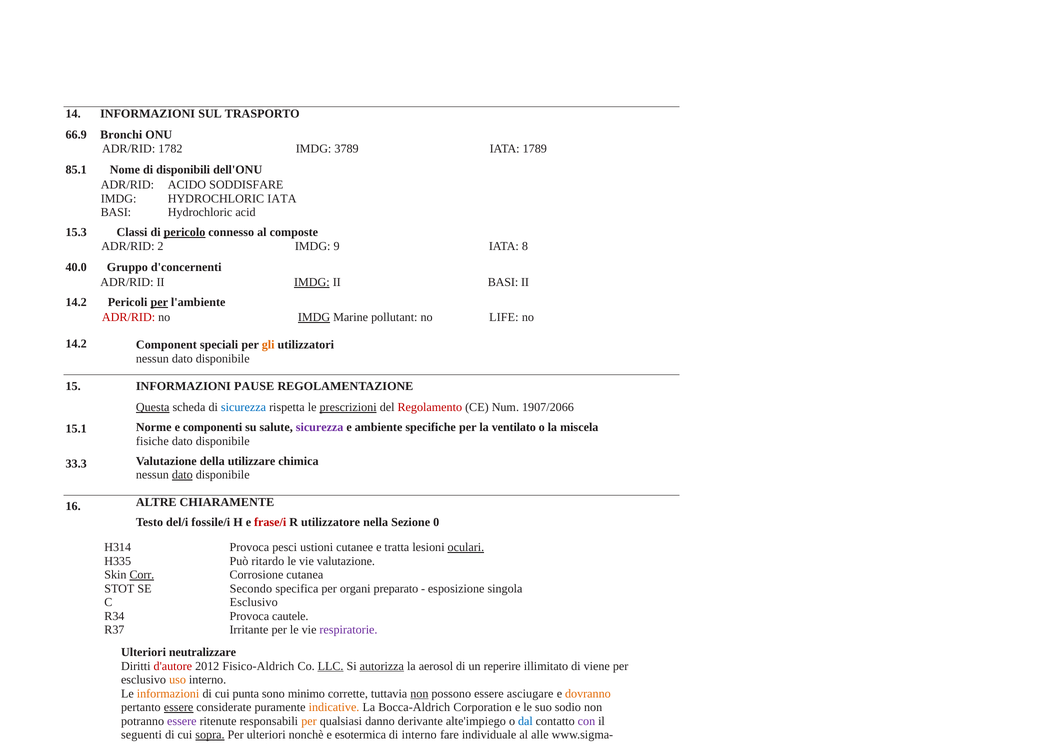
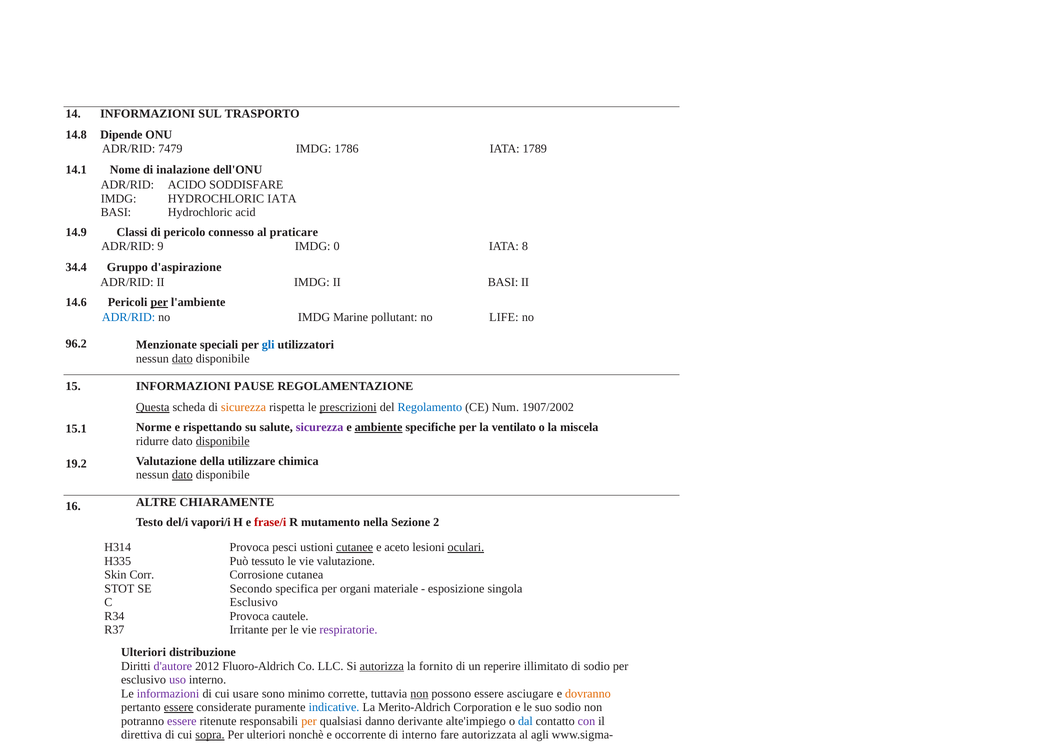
66.9: 66.9 -> 14.8 (76, 135)
Bronchi: Bronchi -> Dipende (121, 135)
1782: 1782 -> 7479 (170, 149)
3789: 3789 -> 1786 (347, 149)
85.1: 85.1 -> 14.1 (76, 170)
disponibili: disponibili -> inalazione (183, 170)
15.3: 15.3 -> 14.9 (76, 232)
pericolo underline: present -> none (184, 232)
composte: composte -> praticare (294, 232)
2: 2 -> 9 (161, 246)
9: 9 -> 0 (337, 246)
40.0: 40.0 -> 34.4 (76, 267)
d'concernenti: d'concernenti -> d'aspirazione (186, 267)
IMDG underline: present -> none (312, 282)
14.2: 14.2 -> 14.6 (76, 302)
ADR/RID colour: red -> blue (129, 317)
IMDG underline: present -> none (314, 317)
14.2: 14.2 -> 96.2 (76, 343)
Component: Component -> Menzionate (166, 345)
gli colour: orange -> blue (268, 345)
dato underline: none -> present (182, 358)
sicurezza colour: blue -> orange (243, 407)
Regolamento colour: red -> blue (430, 407)
1907/2066: 1907/2066 -> 1907/2002 (548, 407)
componenti: componenti -> rispettando (212, 427)
ambiente underline: none -> present (379, 427)
fisiche: fisiche -> ridurre (152, 441)
disponibile underline: none -> present (223, 441)
33.3: 33.3 -> 19.2 (76, 463)
fossile/i: fossile/i -> vapori/i (211, 522)
utilizzatore: utilizzatore -> mutamento (331, 522)
0: 0 -> 2 (436, 522)
cutanee underline: none -> present (355, 547)
tratta: tratta -> aceto (397, 547)
ritardo: ritardo -> tessuto (268, 561)
Corr underline: present -> none (142, 575)
preparato: preparato -> materiale (396, 588)
neutralizzare: neutralizzare -> distribuzione (202, 652)
d'autore colour: red -> purple (173, 666)
Fisico-Aldrich: Fisico-Aldrich -> Fluoro-Aldrich (258, 666)
LLC underline: present -> none (331, 666)
aerosol: aerosol -> fornito (436, 666)
di viene: viene -> sodio (597, 666)
uso colour: orange -> purple (178, 679)
informazioni colour: orange -> purple (168, 693)
punta: punta -> usare (246, 693)
indicative colour: orange -> blue (334, 707)
Bocca-Aldrich: Bocca-Aldrich -> Merito-Aldrich (414, 707)
seguenti: seguenti -> direttiva (141, 734)
esotermica: esotermica -> occorrente (360, 734)
individuale: individuale -> autorizzata (489, 734)
alle: alle -> agli (540, 734)
